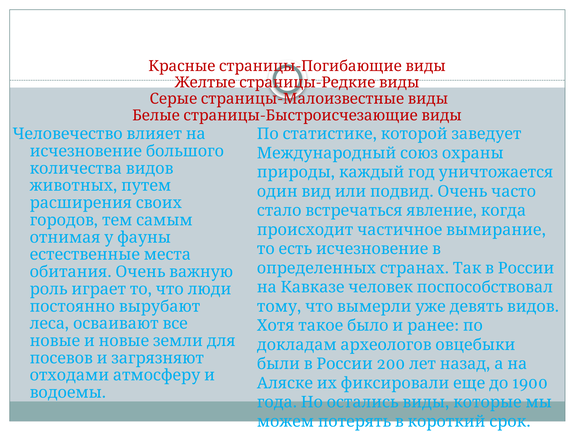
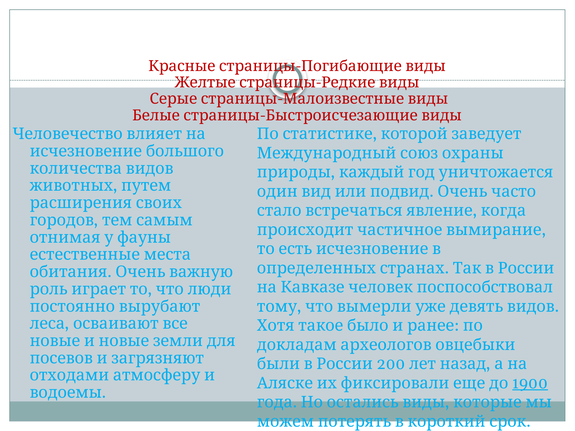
1900 underline: none -> present (530, 383)
